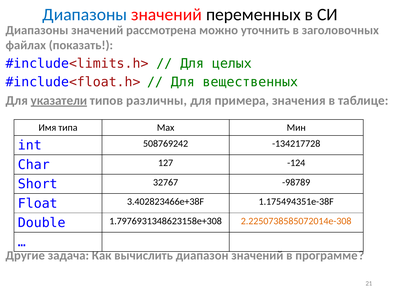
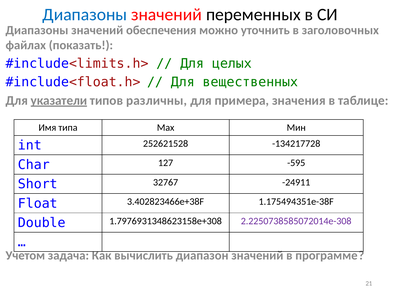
рассмотрена: рассмотрена -> обеспечения (161, 30)
508769242: 508769242 -> 252621528 (166, 144)
-124: -124 -> -595 (296, 163)
-98789: -98789 -> -24911 (296, 182)
2.2250738585072014e-308 colour: orange -> purple (296, 221)
Другие: Другие -> Учетом (25, 255)
